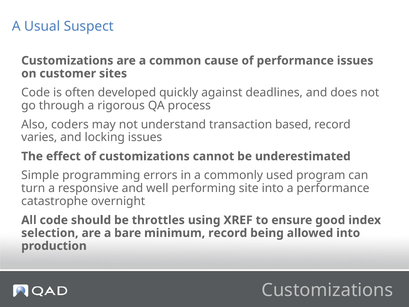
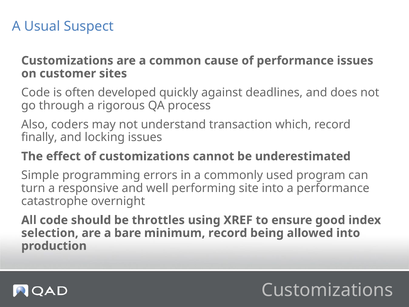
based: based -> which (293, 124)
varies: varies -> finally (39, 137)
